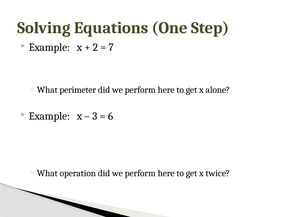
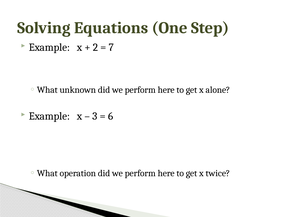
perimeter: perimeter -> unknown (78, 90)
